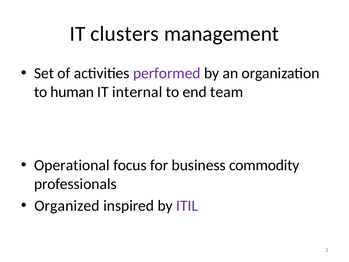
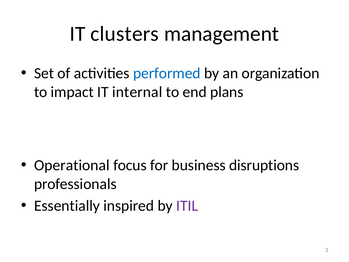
performed colour: purple -> blue (167, 73)
human: human -> impact (72, 92)
team: team -> plans (227, 92)
commodity: commodity -> disruptions (264, 165)
Organized: Organized -> Essentially (67, 206)
